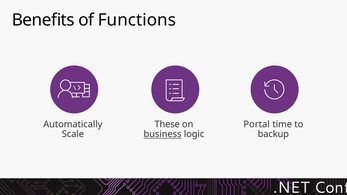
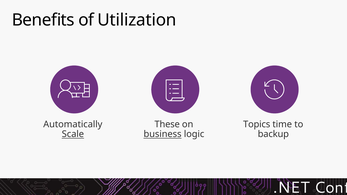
Functions: Functions -> Utilization (137, 20)
Portal: Portal -> Topics (257, 124)
Scale underline: none -> present (73, 134)
